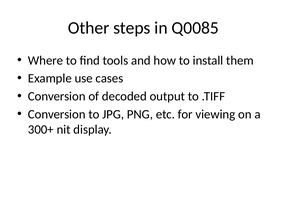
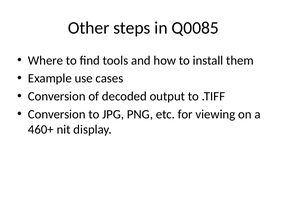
300+: 300+ -> 460+ (41, 129)
